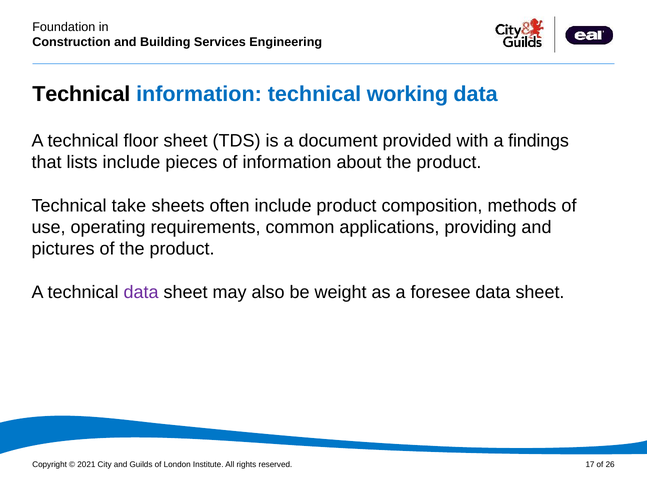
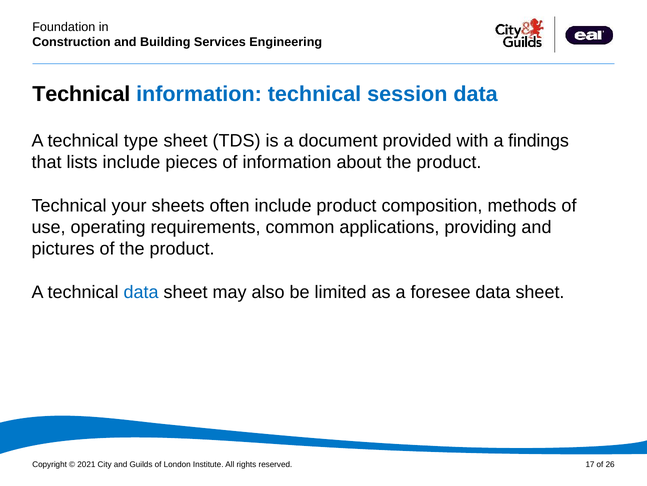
working: working -> session (407, 94)
floor: floor -> type (141, 141)
take: take -> your (129, 205)
data colour: purple -> blue (141, 292)
weight: weight -> limited (341, 292)
